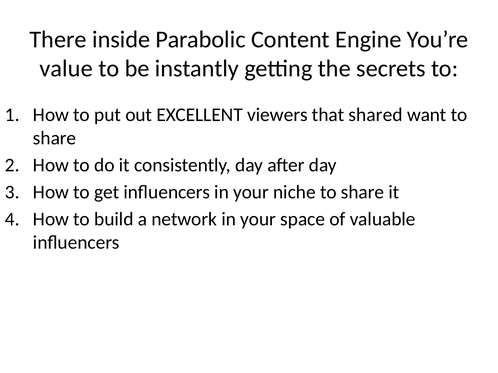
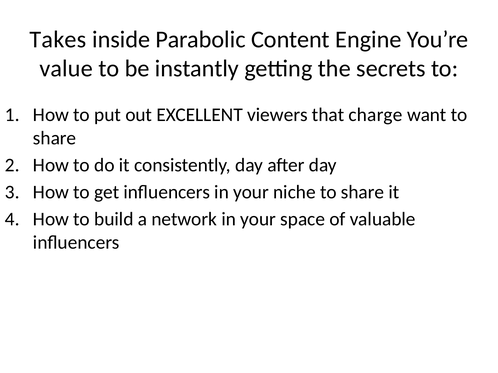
There: There -> Takes (58, 39)
shared: shared -> charge (376, 115)
